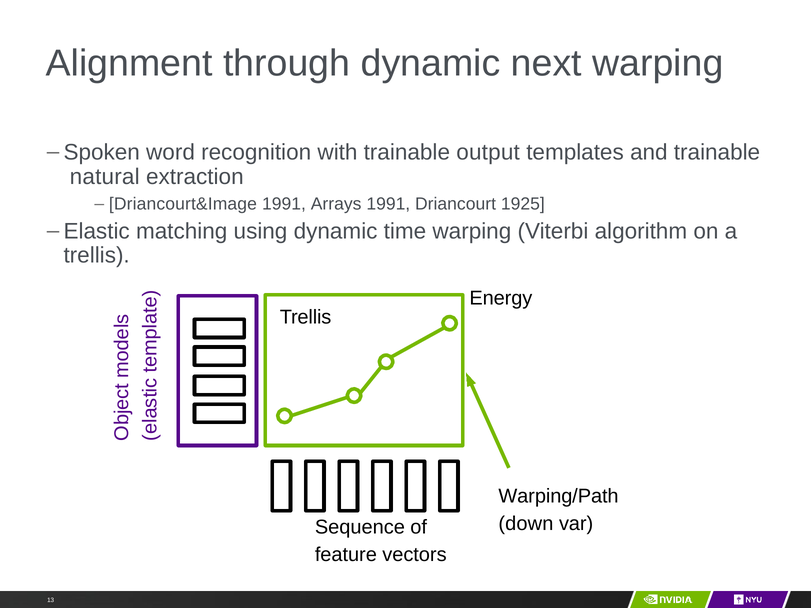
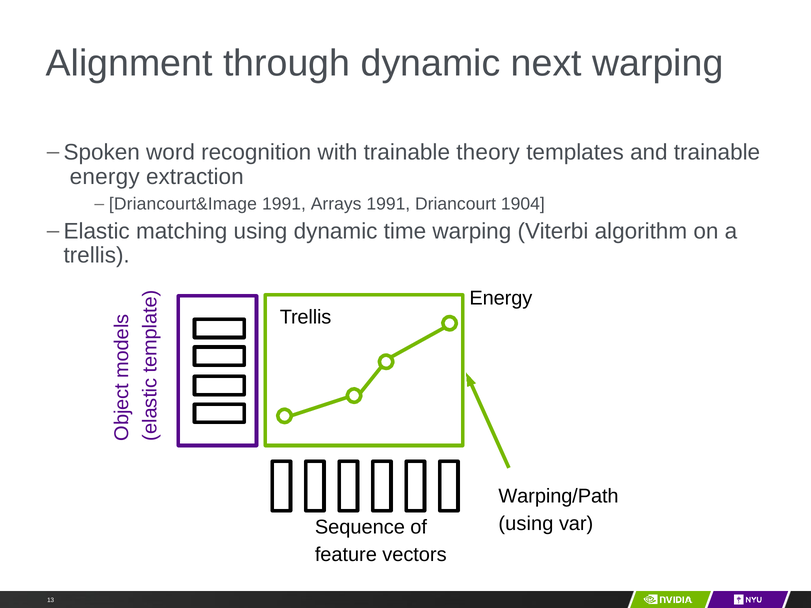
output: output -> theory (488, 152)
natural: natural -> energy (105, 177)
1925: 1925 -> 1904 (523, 204)
down: down -> using (526, 524)
